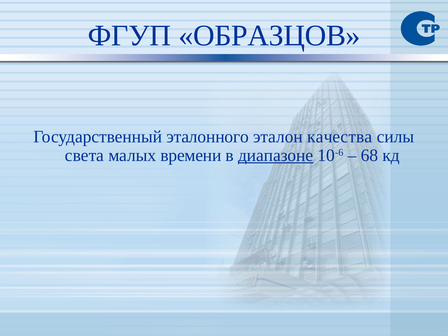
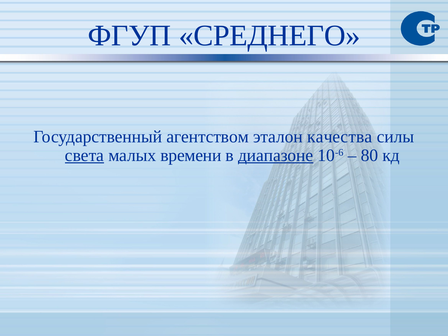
ОБРАЗЦОВ: ОБРАЗЦОВ -> СРЕДНЕГО (270, 36)
эталонного: эталонного -> агентством (208, 137)
света underline: none -> present (85, 155)
68: 68 -> 80 (369, 155)
